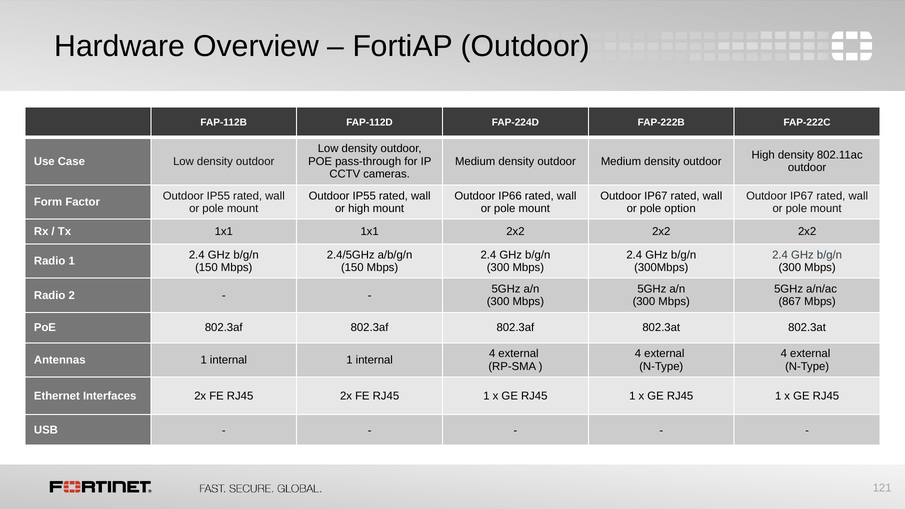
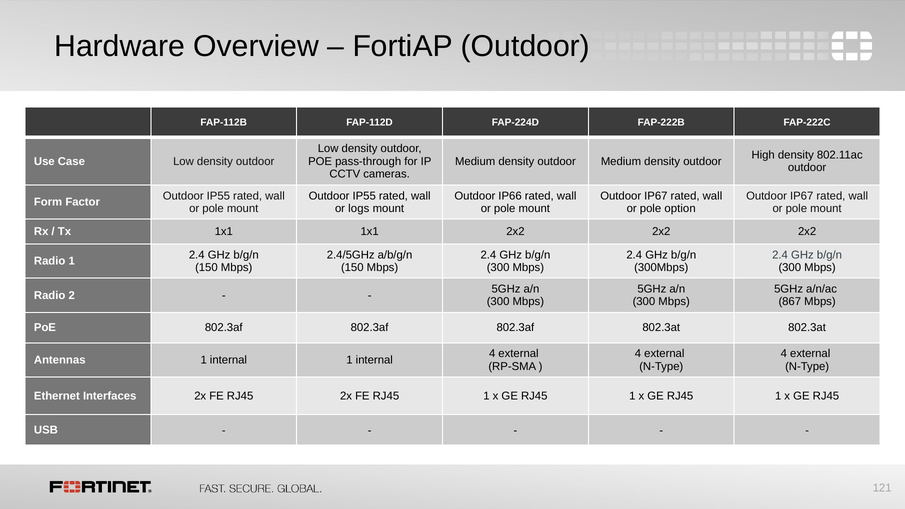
or high: high -> logs (359, 209)
